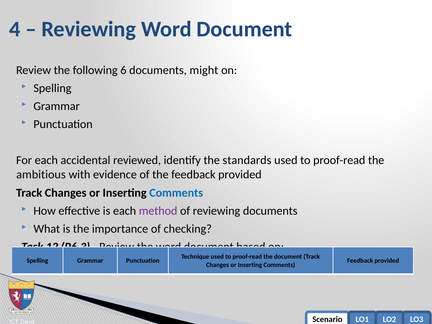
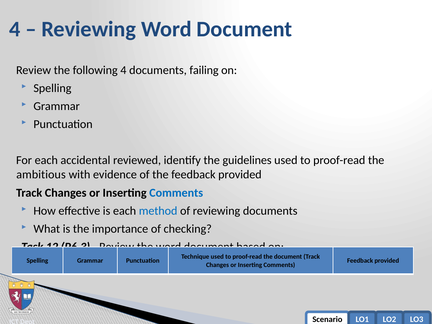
following 6: 6 -> 4 (123, 70)
might: might -> failing (204, 70)
standards: standards -> guidelines (247, 160)
method colour: purple -> blue (158, 211)
